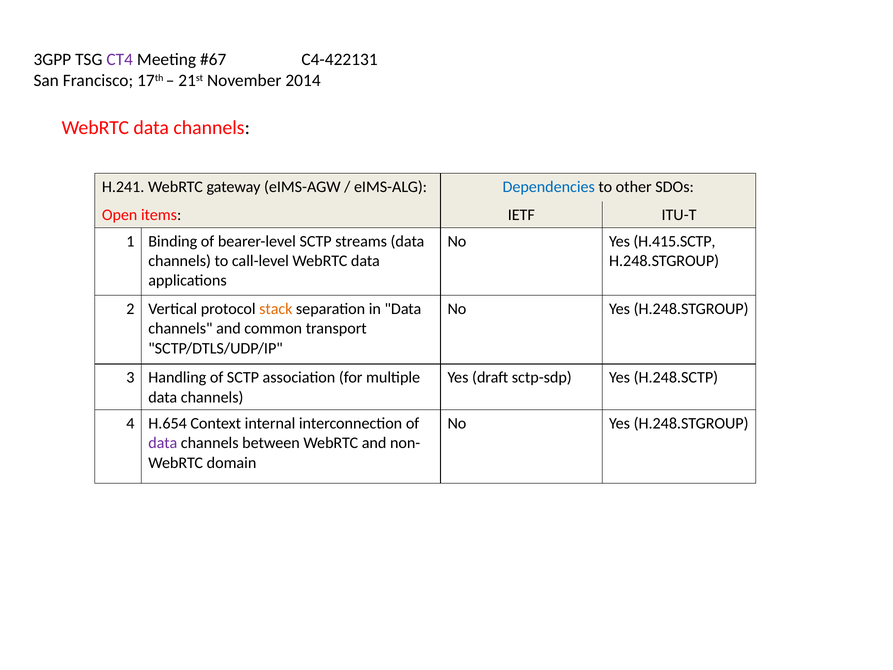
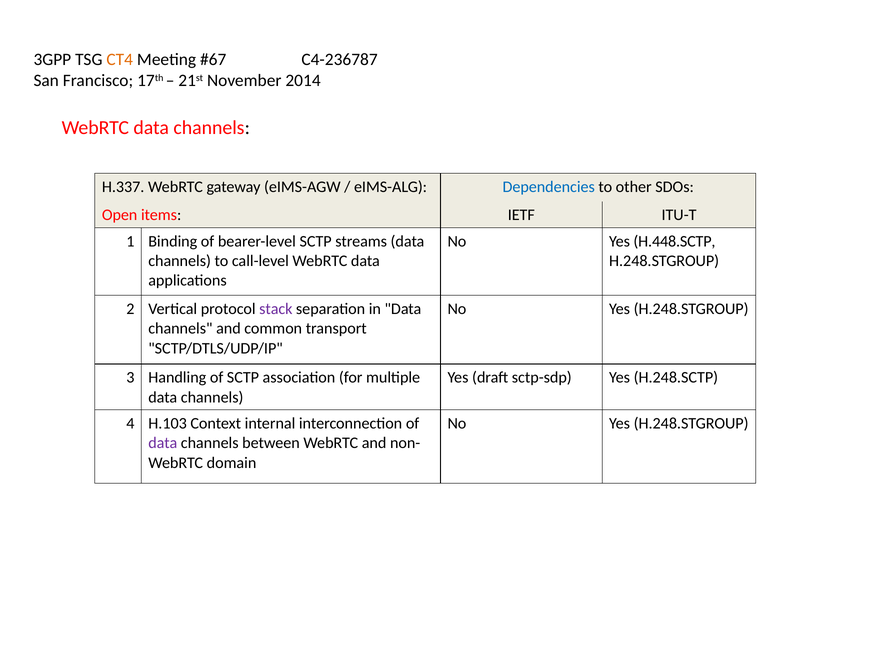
CT4 colour: purple -> orange (120, 60)
C4-422131: C4-422131 -> C4-236787 (340, 60)
H.241: H.241 -> H.337 (123, 187)
H.415.SCTP: H.415.SCTP -> H.448.SCTP (674, 241)
stack colour: orange -> purple (276, 309)
H.654: H.654 -> H.103 (168, 423)
